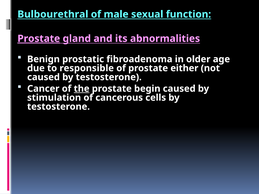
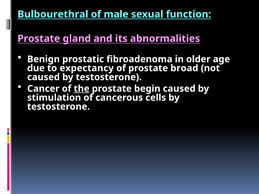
Prostate underline: present -> none (39, 39)
responsible: responsible -> expectancy (87, 68)
either: either -> broad (184, 68)
